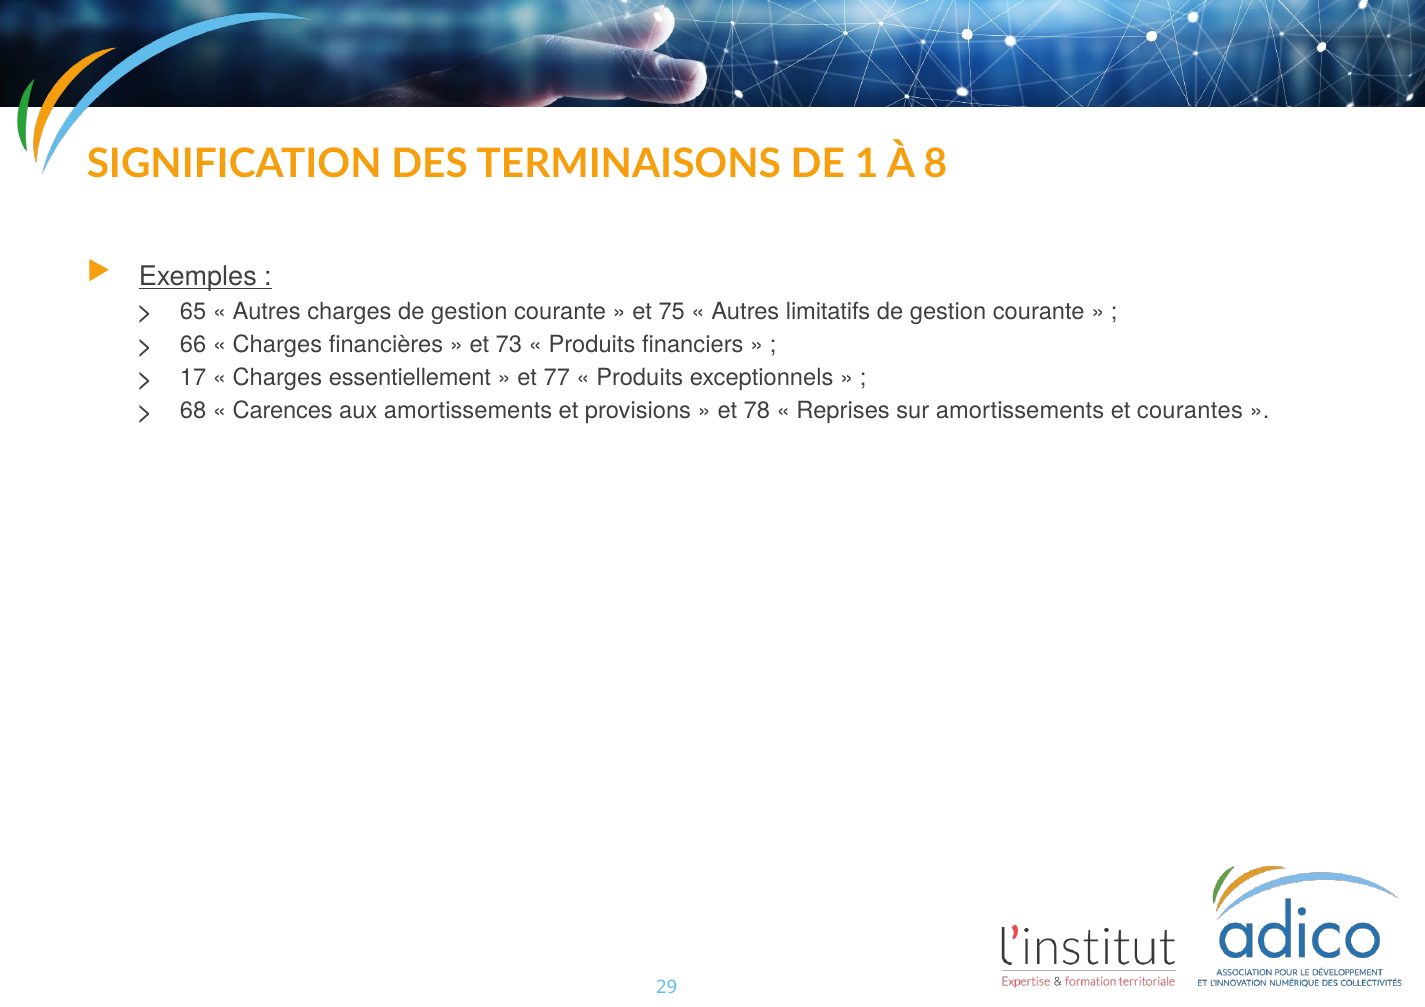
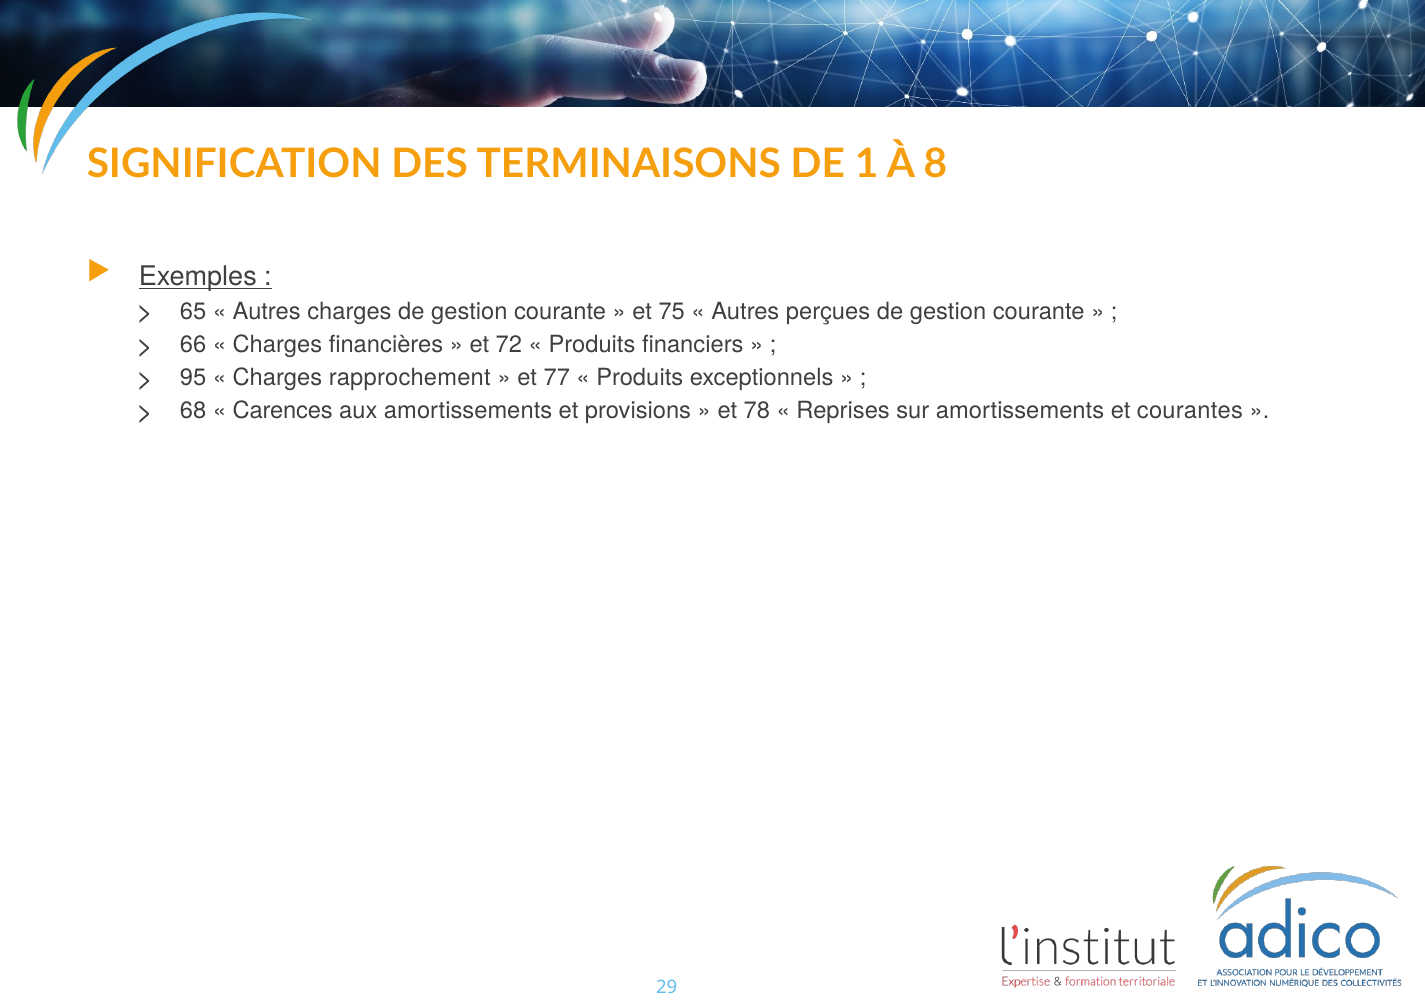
limitatifs: limitatifs -> perçues (828, 311)
73: 73 -> 72 (509, 345)
17: 17 -> 95 (193, 378)
essentiellement: essentiellement -> rapprochement (410, 378)
